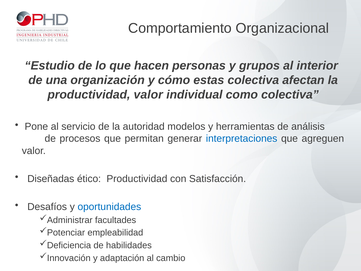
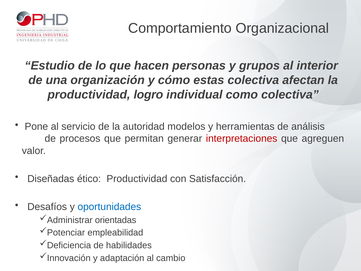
productividad valor: valor -> logro (148, 95)
interpretaciones colour: blue -> red (242, 139)
facultades: facultades -> orientadas (116, 220)
